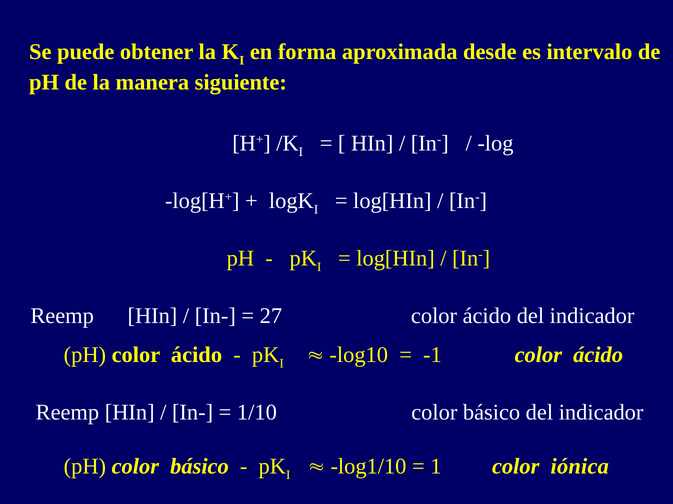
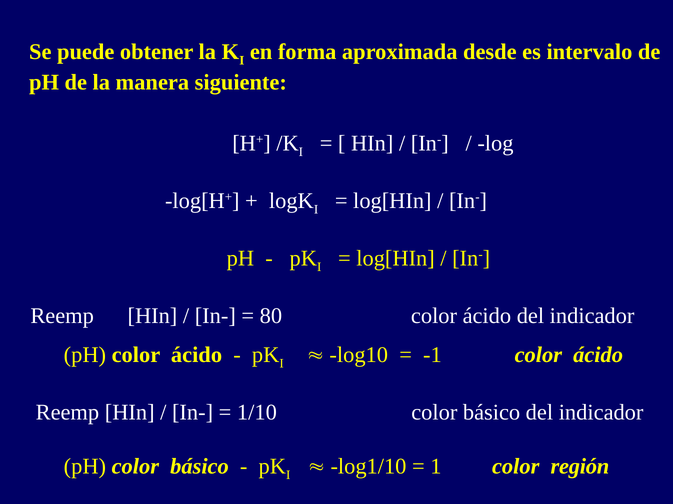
27: 27 -> 80 (271, 316)
iónica: iónica -> región (580, 467)
